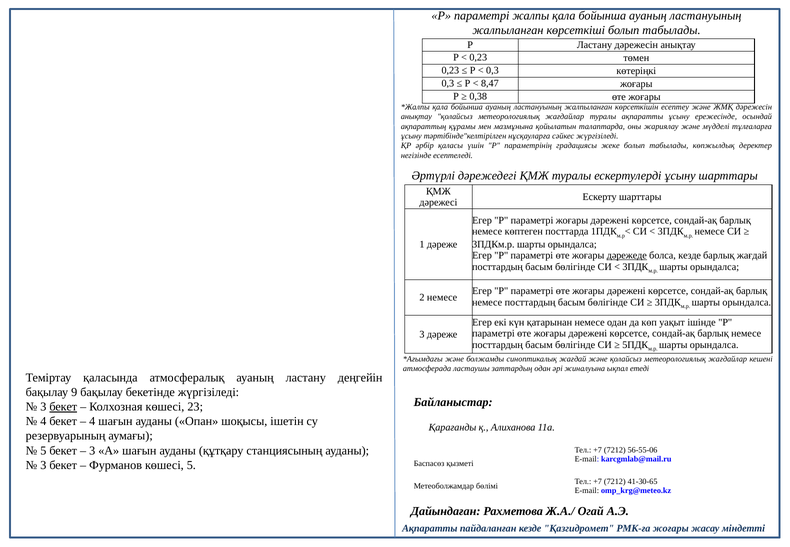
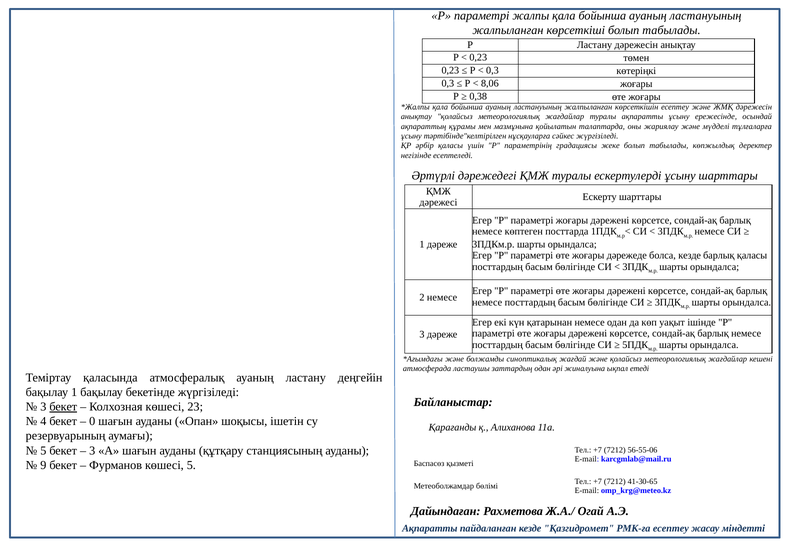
8,47: 8,47 -> 8,06 (490, 84)
дәрежеде underline: present -> none (627, 256)
барлық жағдай: жағдай -> қаласы (752, 256)
бақылау 9: 9 -> 1 (74, 392)
4: 4 -> 0 (92, 421)
3: 3 -> 9 (43, 465)
РМК-ға жоғары: жоғары -> есептеу (671, 528)
